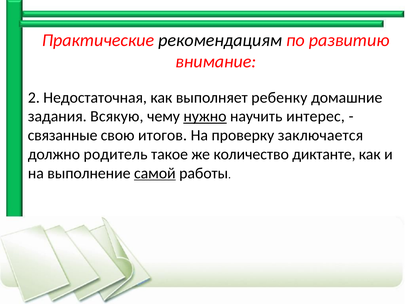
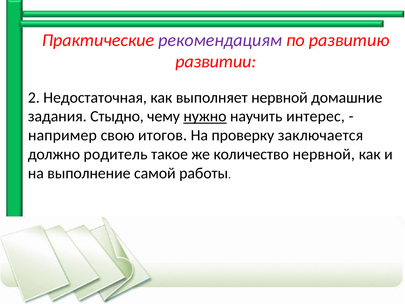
рекомендациям colour: black -> purple (220, 40)
внимание: внимание -> развитии (216, 62)
выполняет ребенку: ребенку -> нервной (279, 97)
Всякую: Всякую -> Стыдно (117, 116)
связанные: связанные -> например (62, 135)
количество диктанте: диктанте -> нервной (324, 154)
самой underline: present -> none (155, 173)
